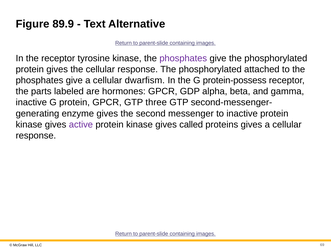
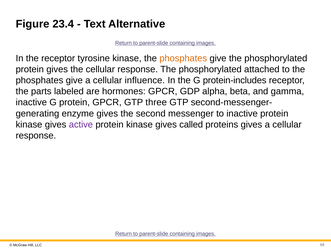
89.9: 89.9 -> 23.4 (63, 24)
phosphates colour: purple -> orange (183, 58)
dwarfism: dwarfism -> influence (145, 80)
protein-possess: protein-possess -> protein-includes (235, 80)
